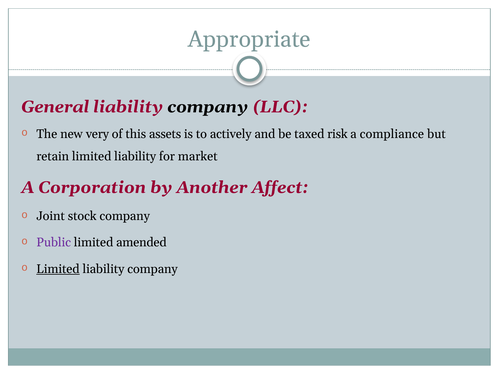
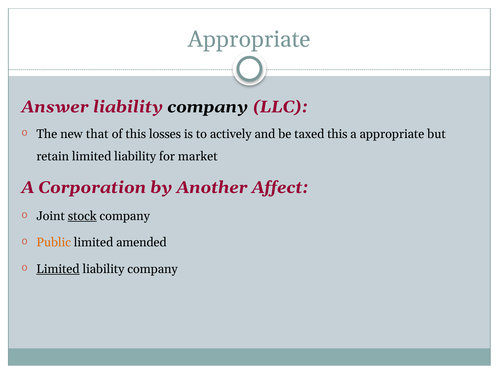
General: General -> Answer (55, 107)
very: very -> that (97, 134)
assets: assets -> losses (165, 134)
taxed risk: risk -> this (337, 134)
a compliance: compliance -> appropriate (392, 134)
stock underline: none -> present (82, 216)
Public colour: purple -> orange (54, 243)
